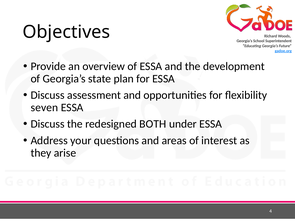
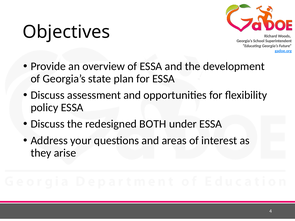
seven: seven -> policy (44, 108)
